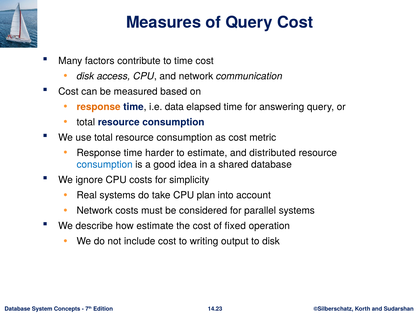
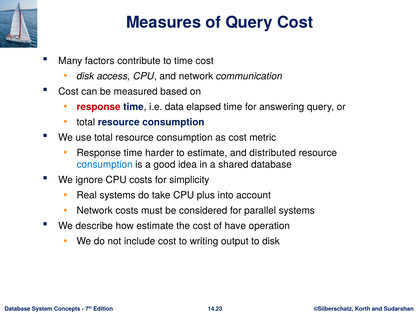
response colour: orange -> red (99, 107)
plan: plan -> plus (206, 195)
fixed: fixed -> have (235, 226)
